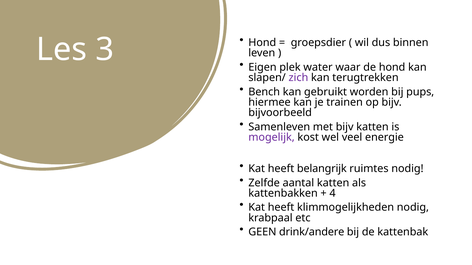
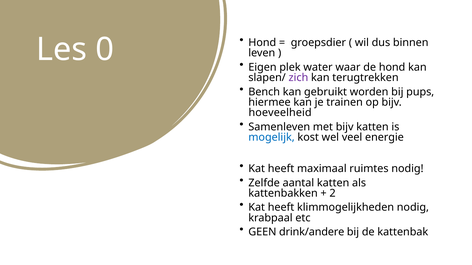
3: 3 -> 0 (105, 50)
bijvoorbeeld: bijvoorbeeld -> hoeveelheid (280, 113)
mogelijk colour: purple -> blue (272, 138)
belangrijk: belangrijk -> maximaal (322, 169)
4: 4 -> 2 (333, 194)
